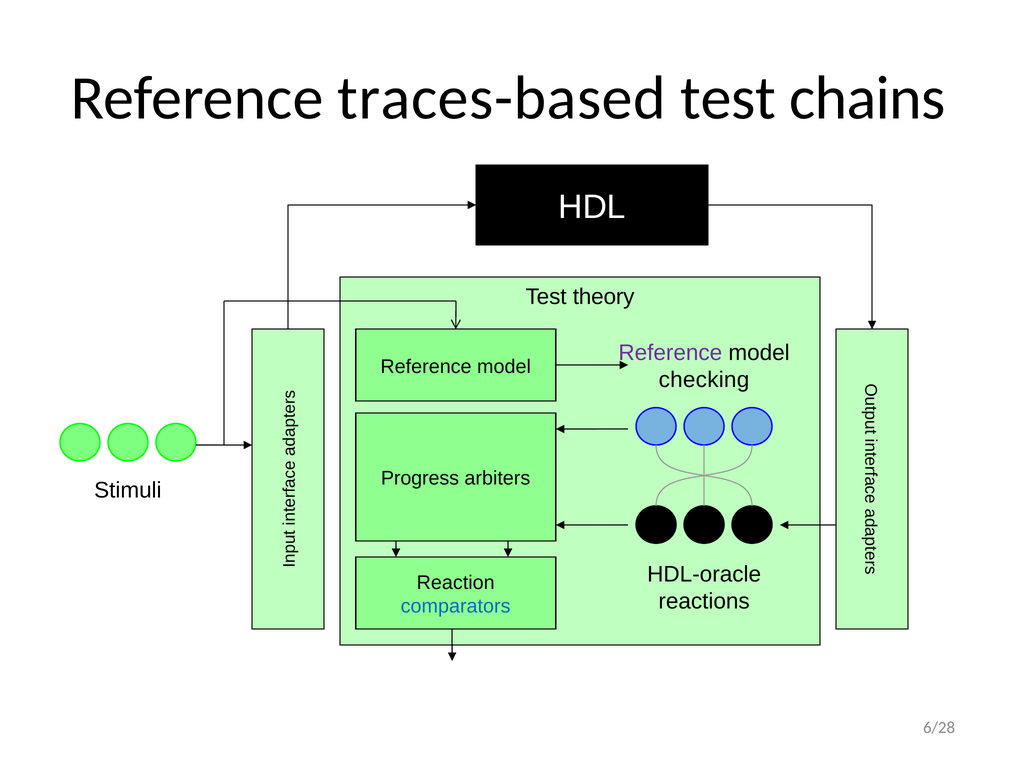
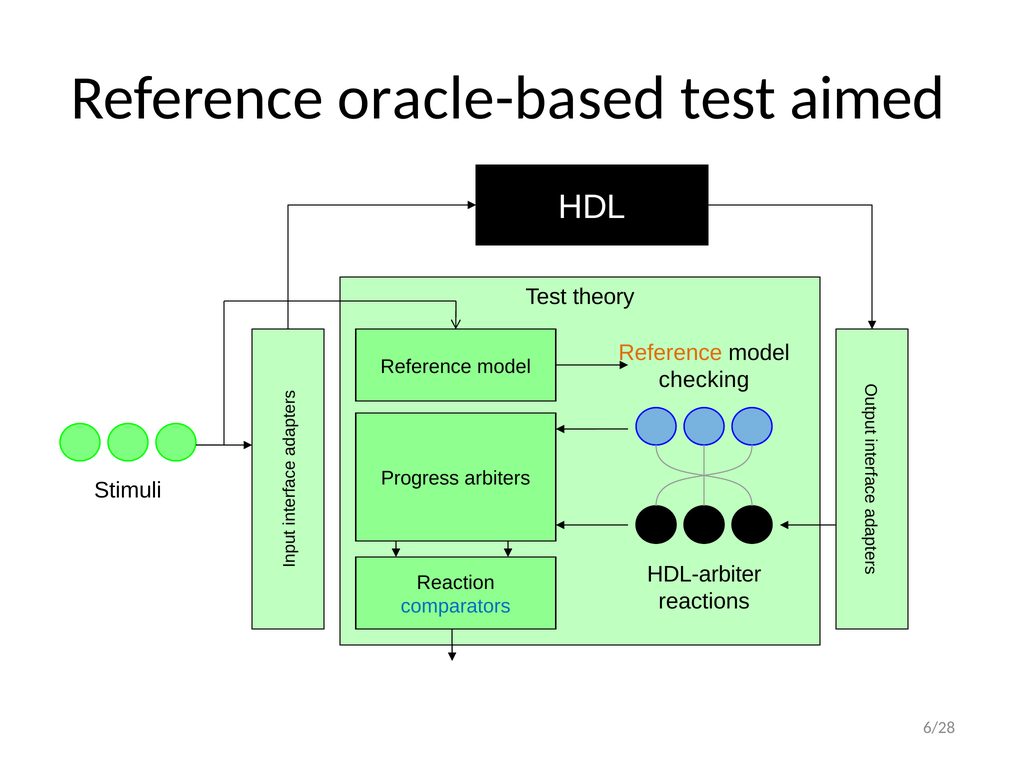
traces-based: traces-based -> oracle-based (502, 98)
chains: chains -> aimed (867, 98)
Reference colour: purple -> orange (670, 353)
HDL-oracle: HDL-oracle -> HDL-arbiter (704, 574)
